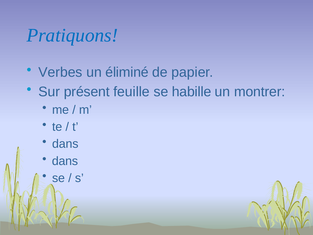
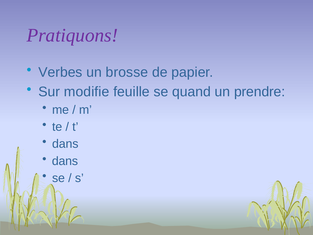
Pratiquons colour: blue -> purple (72, 35)
éliminé: éliminé -> brosse (127, 72)
présent: présent -> modifie (87, 92)
habille: habille -> quand (191, 92)
montrer: montrer -> prendre (260, 92)
